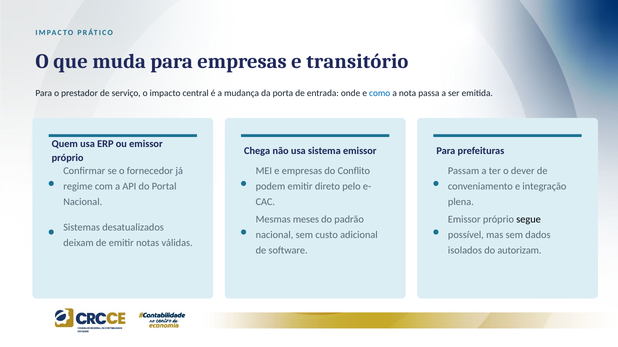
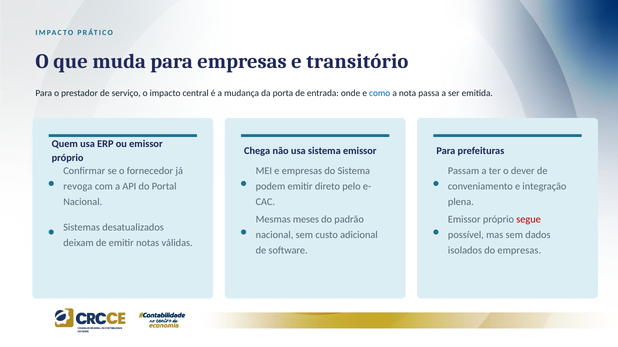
do Conflito: Conflito -> Sistema (354, 171)
regime: regime -> revoga (78, 187)
segue colour: black -> red (529, 220)
do autorizam: autorizam -> empresas (519, 251)
